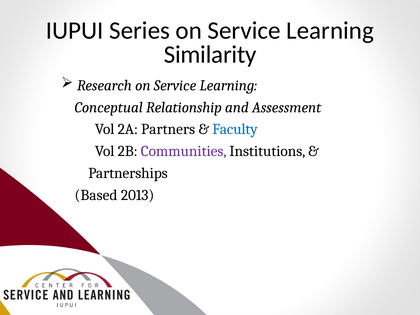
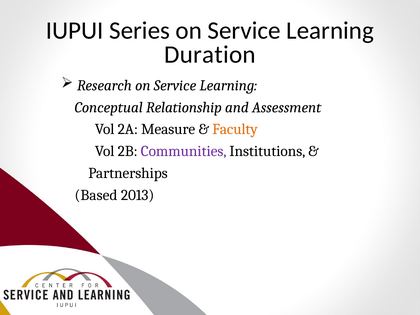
Similarity: Similarity -> Duration (210, 55)
Partners: Partners -> Measure (168, 129)
Faculty colour: blue -> orange (235, 129)
